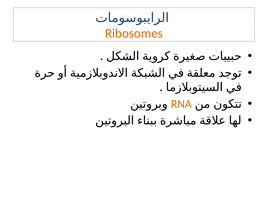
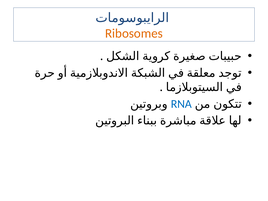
RNA colour: orange -> blue (181, 104)
